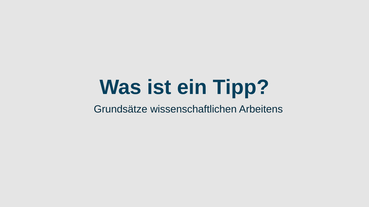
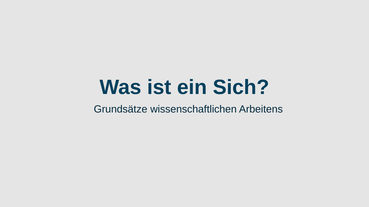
Tipp: Tipp -> Sich (241, 88)
